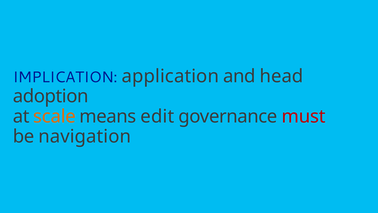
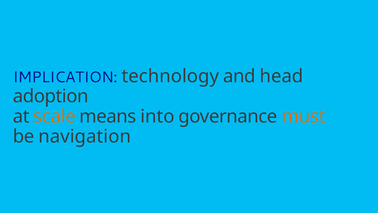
application: application -> technology (170, 76)
edit: edit -> into (157, 116)
must colour: red -> orange (304, 116)
